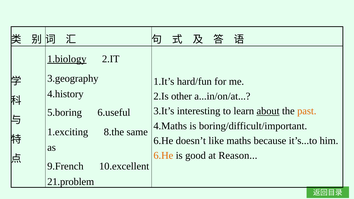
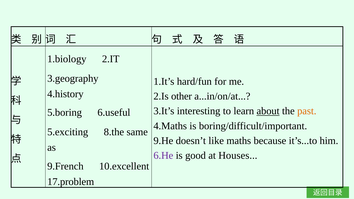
1.biology underline: present -> none (67, 59)
1.exciting: 1.exciting -> 5.exciting (68, 132)
6.He: 6.He -> 9.He (163, 141)
6.He colour: orange -> purple (163, 156)
Reason: Reason -> Houses (238, 156)
21.problem: 21.problem -> 17.problem (71, 182)
